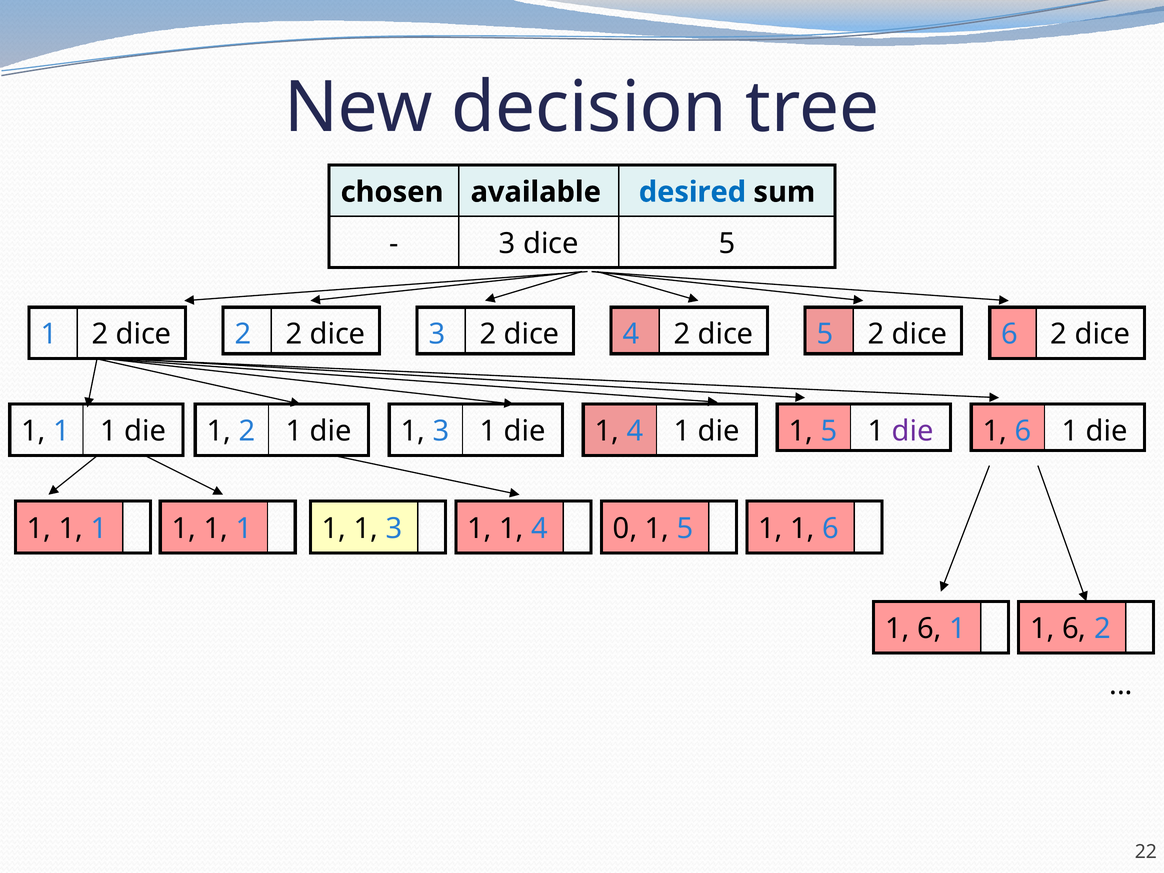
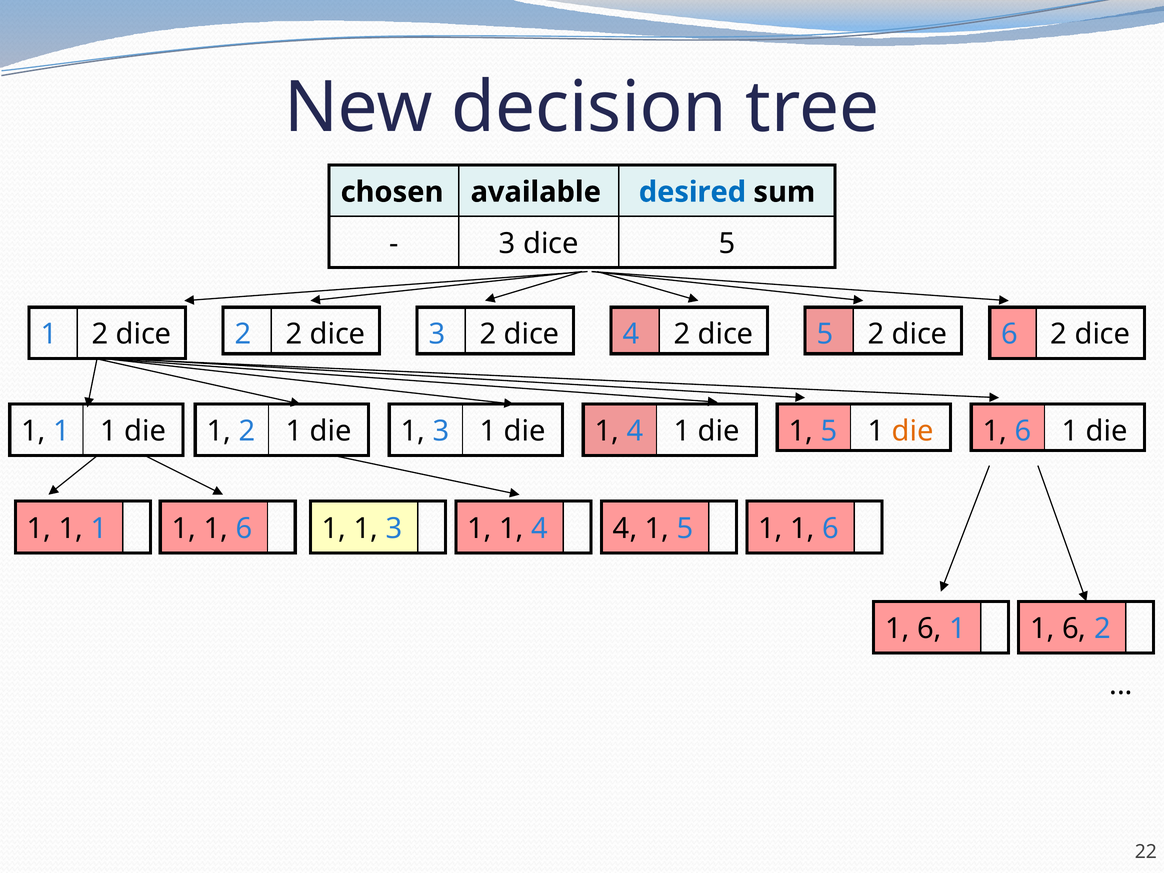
die colour: purple -> orange (913, 431)
1: 1 -> 6 (244, 528)
4 0: 0 -> 4 (625, 528)
